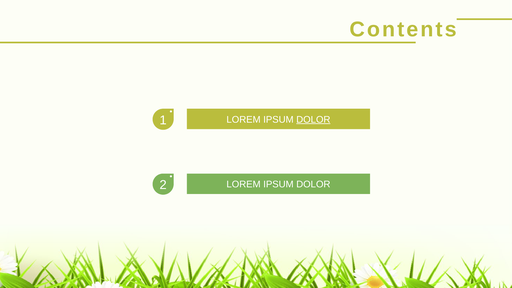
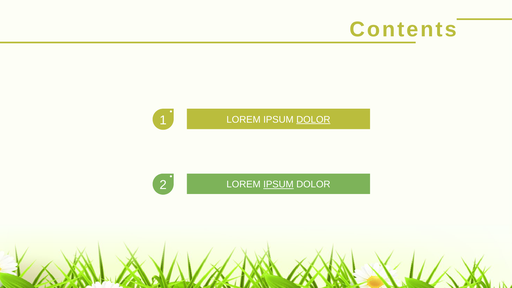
IPSUM underline: none -> present (278, 184)
